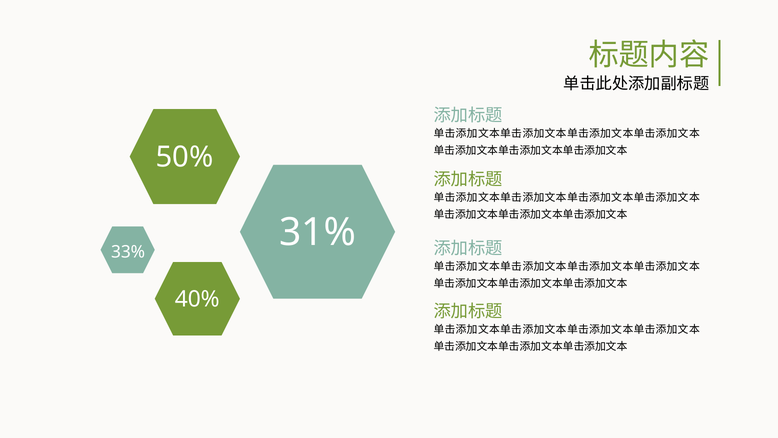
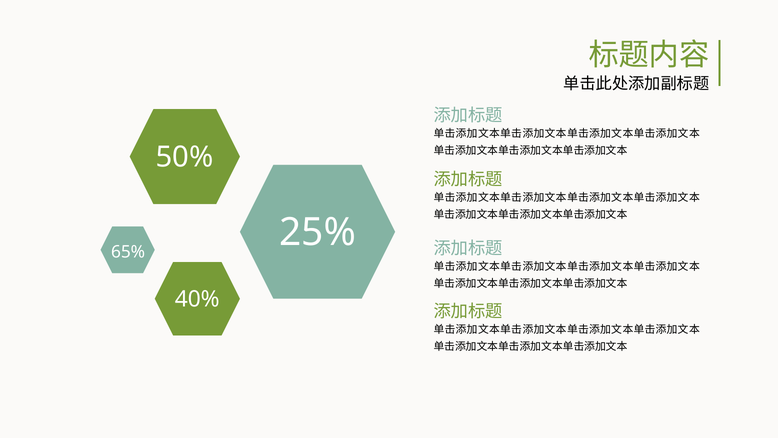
31%: 31% -> 25% (318, 232)
33%: 33% -> 65% (128, 252)
